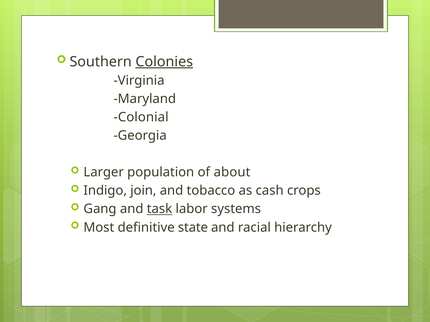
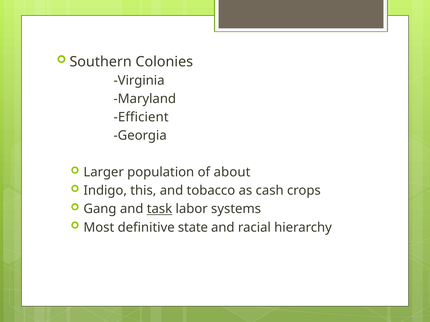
Colonies underline: present -> none (164, 62)
Colonial: Colonial -> Efficient (141, 117)
join: join -> this (143, 191)
